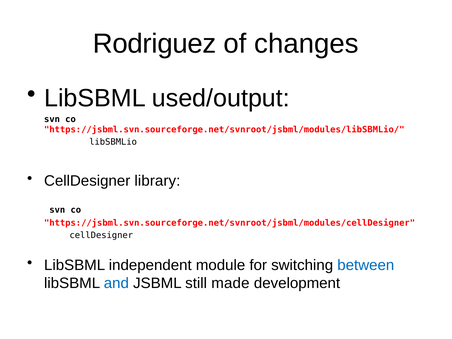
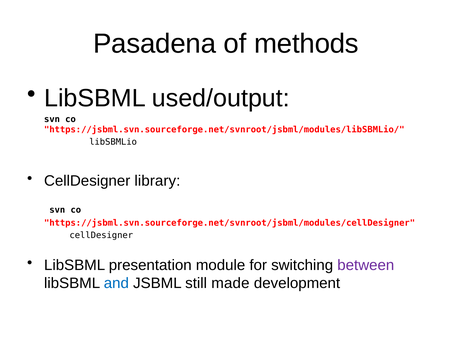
Rodriguez: Rodriguez -> Pasadena (155, 44)
changes: changes -> methods (306, 44)
independent: independent -> presentation (150, 265)
between colour: blue -> purple (366, 265)
